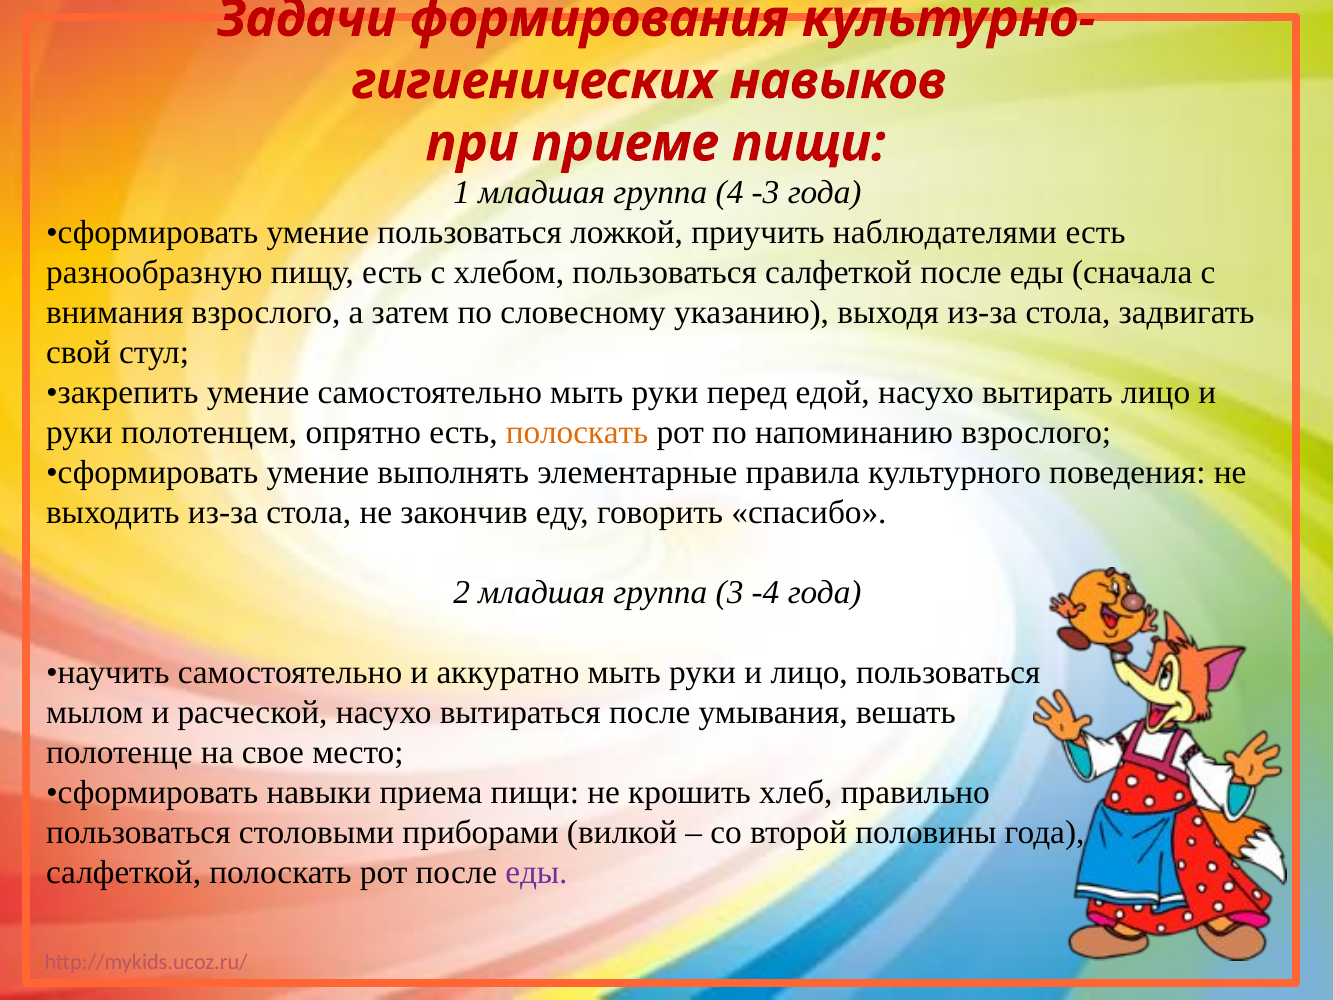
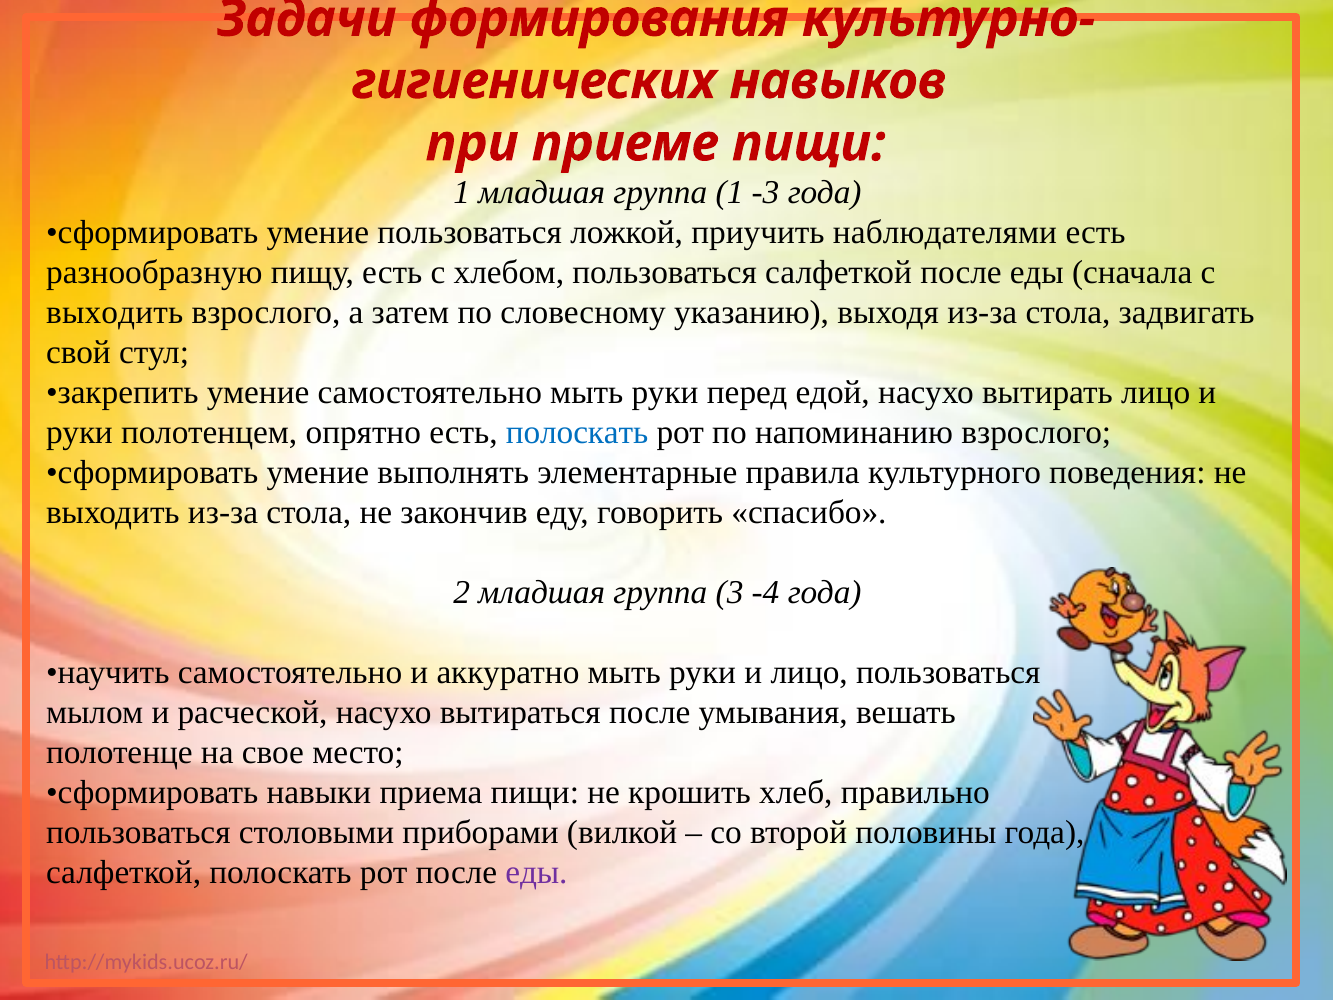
группа 4: 4 -> 1 (730, 193)
внимания: внимания -> выходить (115, 313)
полоскать colour: orange -> blue (577, 433)
